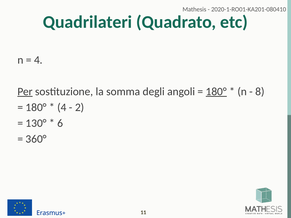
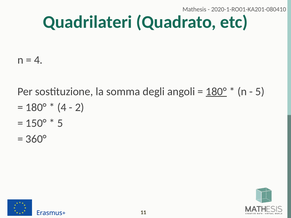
Per underline: present -> none (25, 92)
8: 8 -> 5 (260, 92)
130°: 130° -> 150° (36, 123)
6: 6 -> 5 (60, 123)
